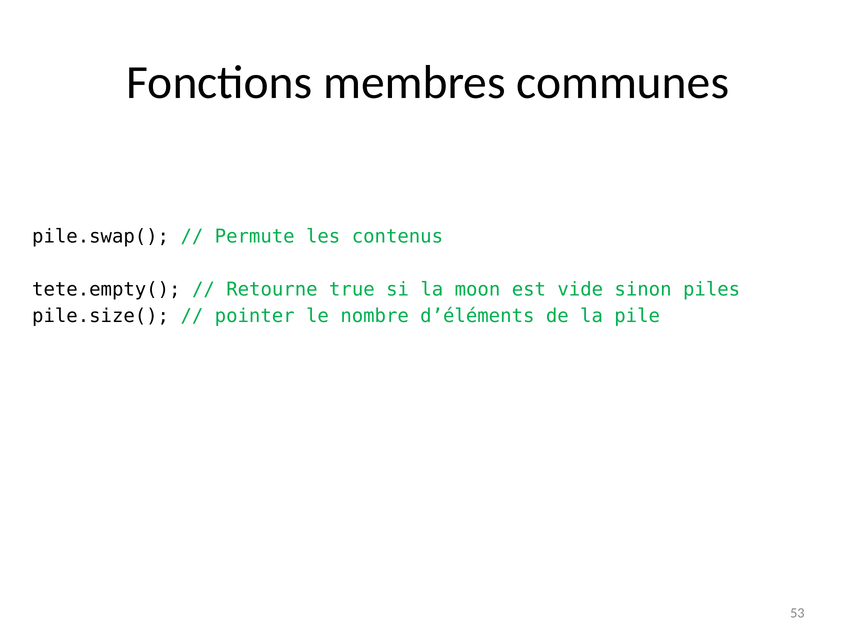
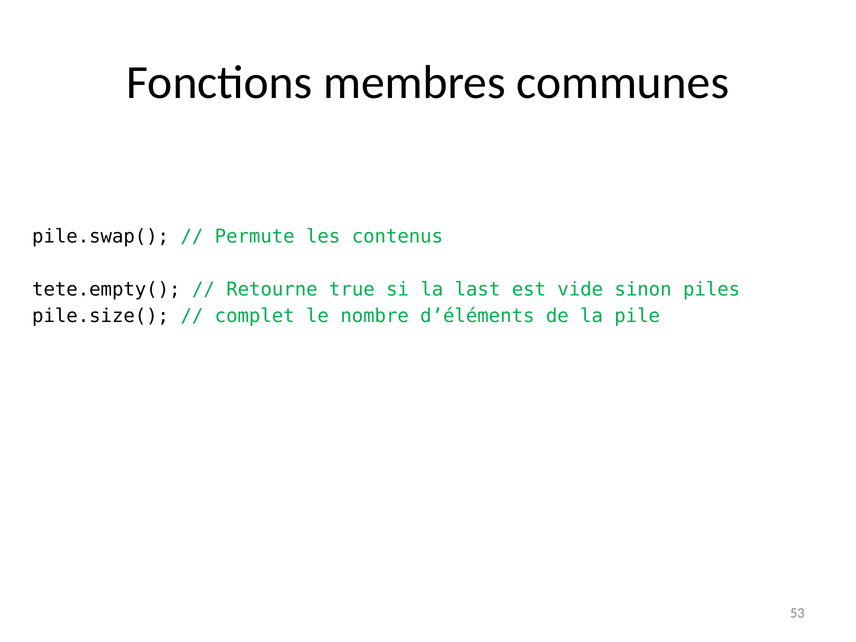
moon: moon -> last (477, 290)
pointer: pointer -> complet (255, 316)
